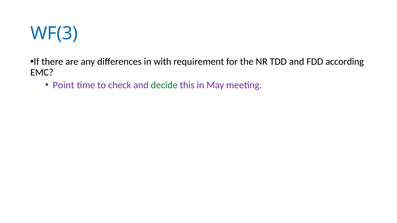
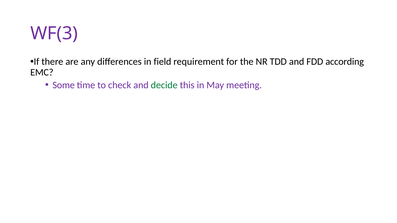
WF(3 colour: blue -> purple (54, 33)
with: with -> field (162, 62)
Point: Point -> Some (64, 85)
